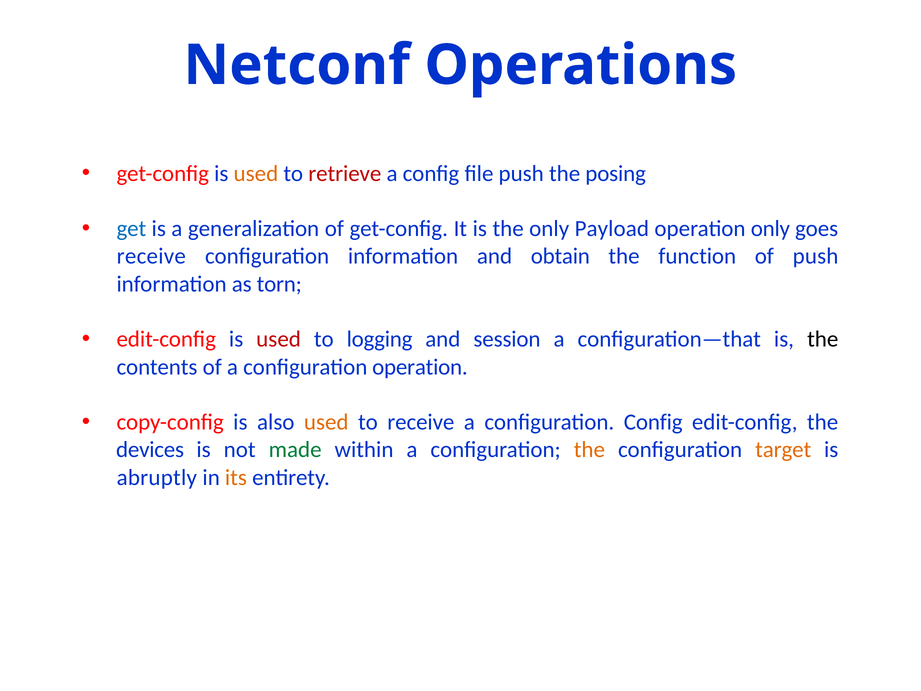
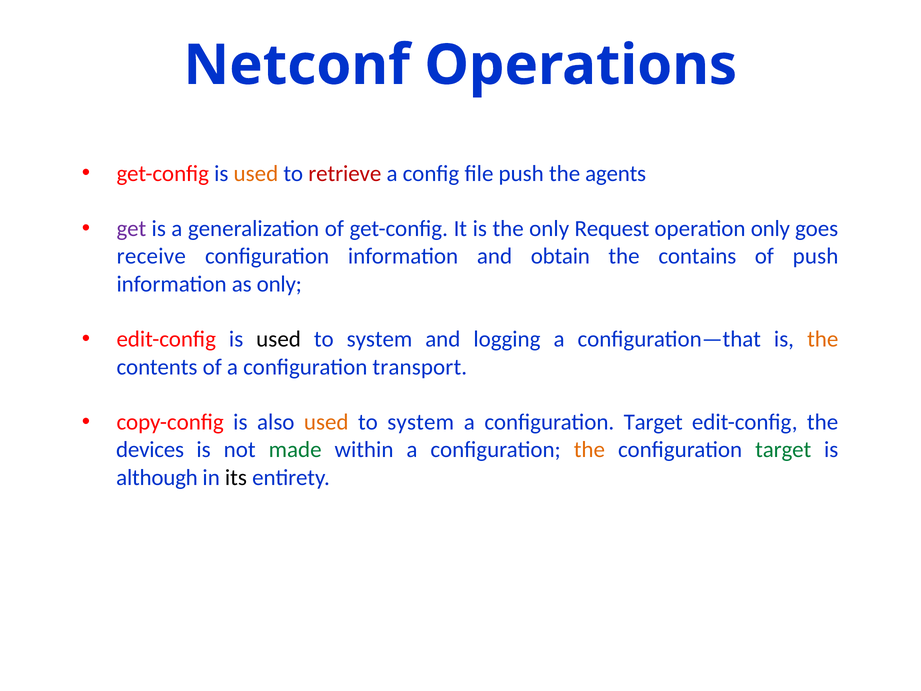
posing: posing -> agents (616, 173)
get colour: blue -> purple (131, 229)
Payload: Payload -> Request (612, 229)
function: function -> contains (697, 256)
as torn: torn -> only (279, 284)
used colour: red -> black (279, 339)
logging: logging -> system (379, 339)
session: session -> logging (507, 339)
the colour: black -> orange (823, 339)
configuration operation: operation -> transport (420, 367)
receive: receive -> system (421, 422)
a configuration Config: Config -> Target (653, 422)
target colour: orange -> green (783, 450)
abruptly: abruptly -> although (157, 477)
its colour: orange -> black (236, 477)
